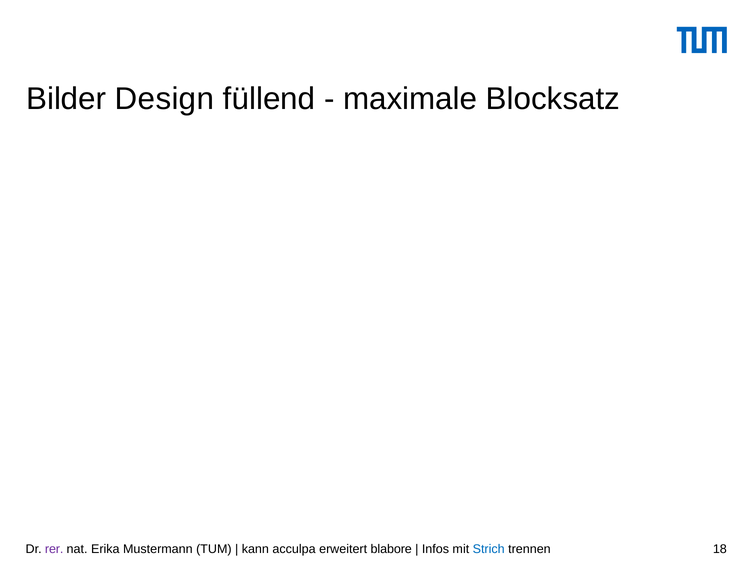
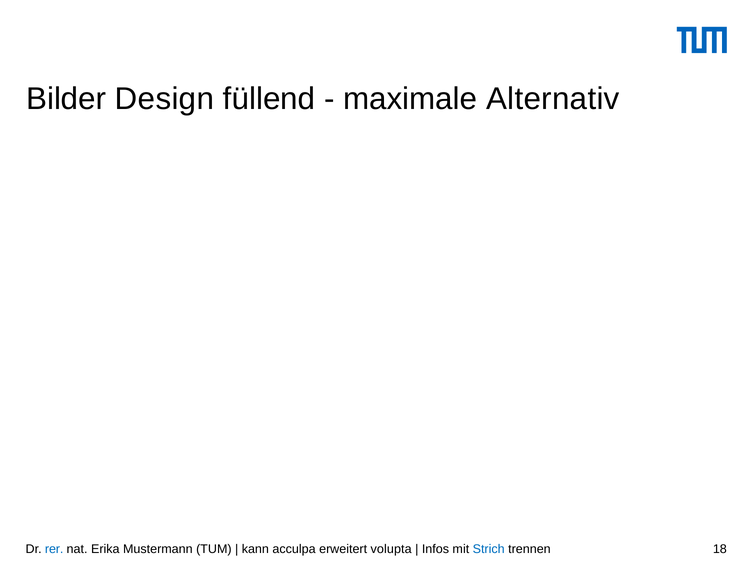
Blocksatz: Blocksatz -> Alternativ (553, 99)
rer colour: purple -> blue (54, 549)
blabore: blabore -> volupta (391, 549)
